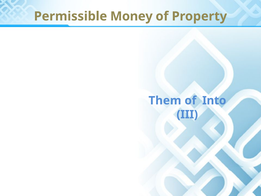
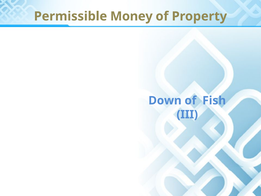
Them: Them -> Down (165, 100)
Into: Into -> Fish (214, 100)
